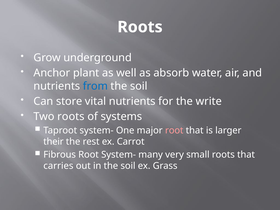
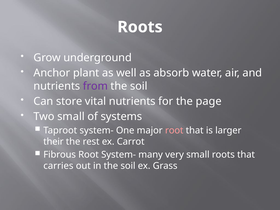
from colour: blue -> purple (95, 86)
write: write -> page (209, 101)
Two roots: roots -> small (71, 117)
